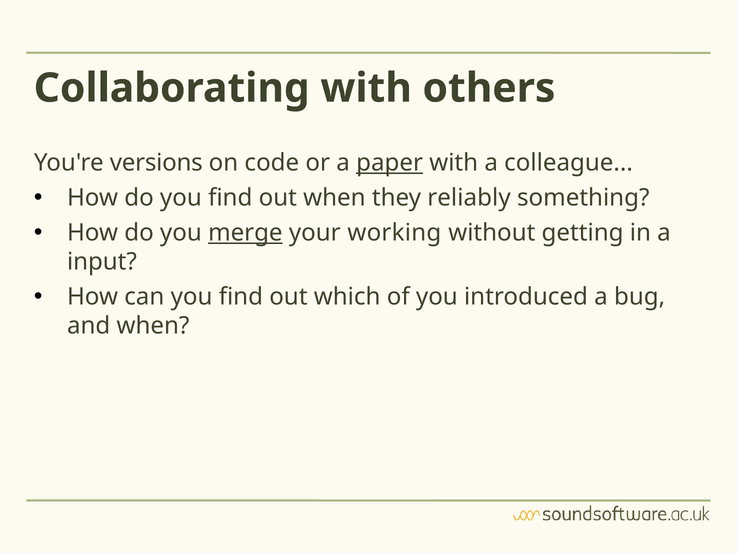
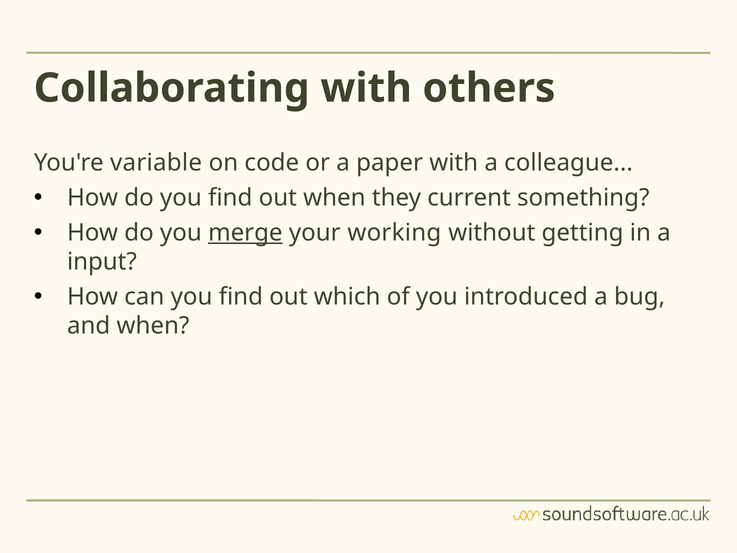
versions: versions -> variable (156, 163)
paper underline: present -> none (390, 163)
reliably: reliably -> current (469, 198)
